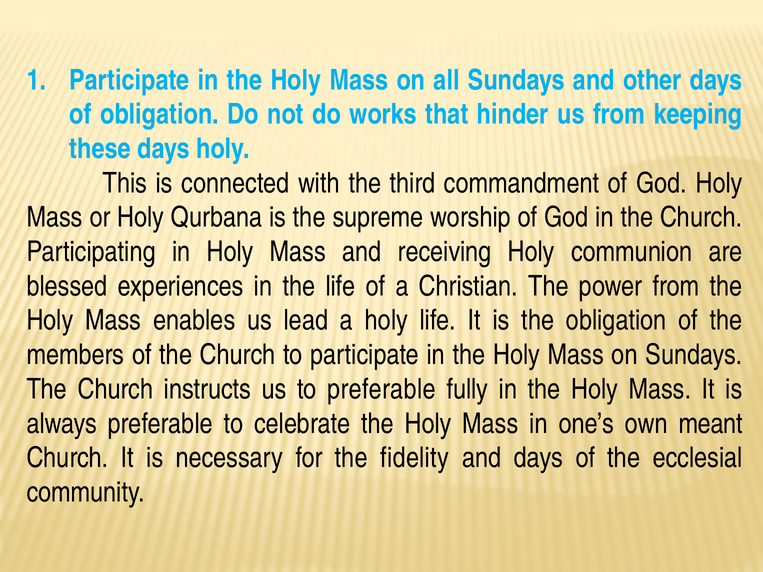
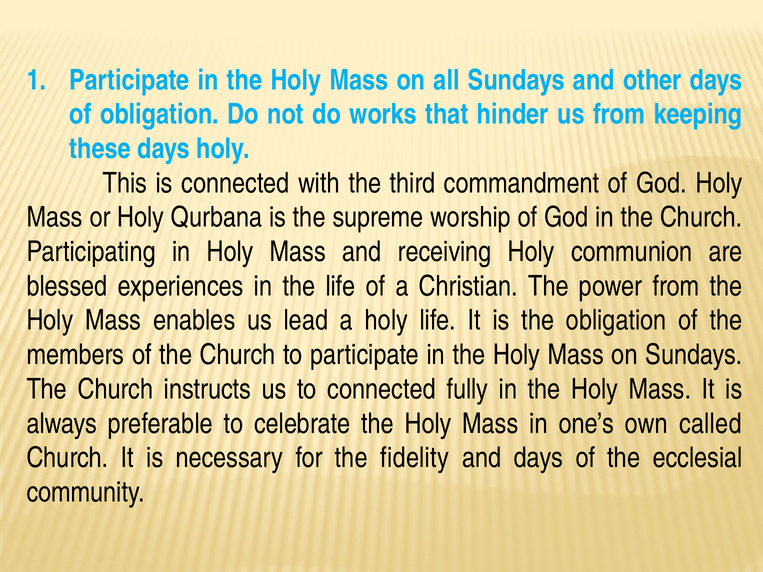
to preferable: preferable -> connected (382, 389)
meant: meant -> called (710, 424)
